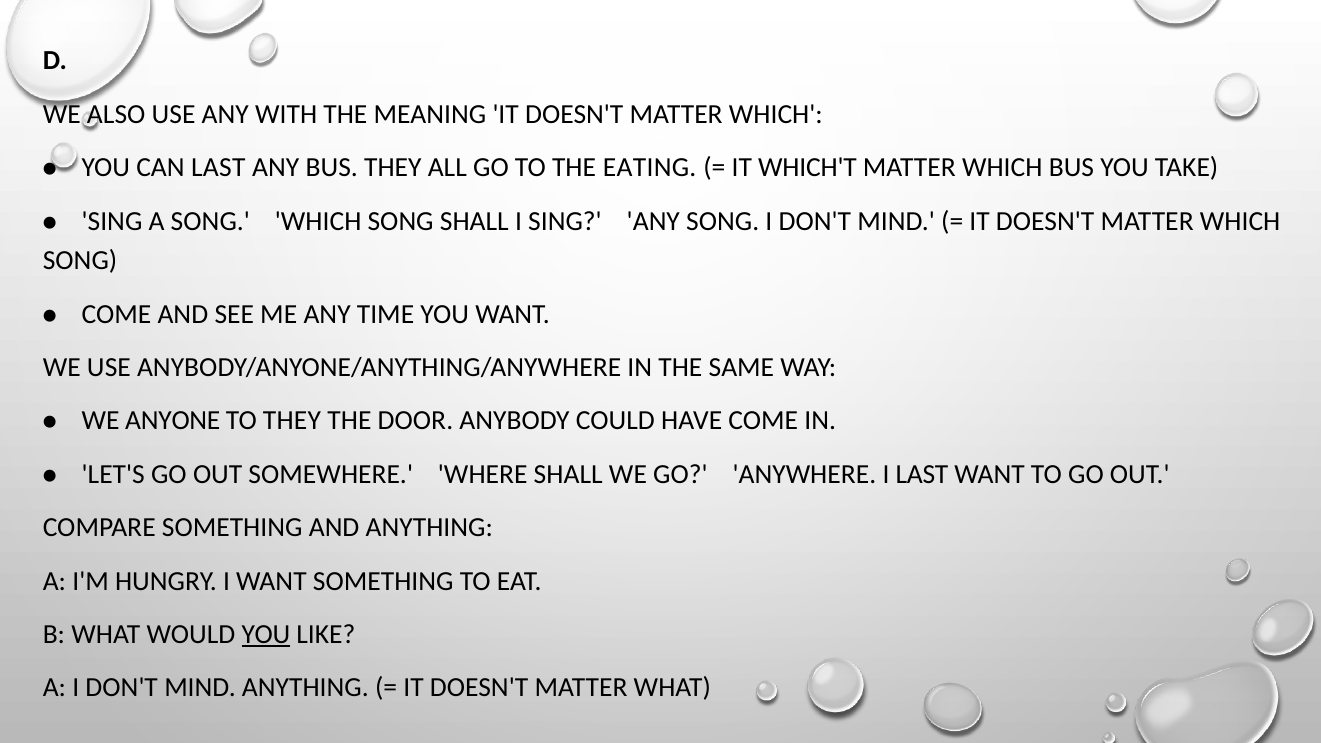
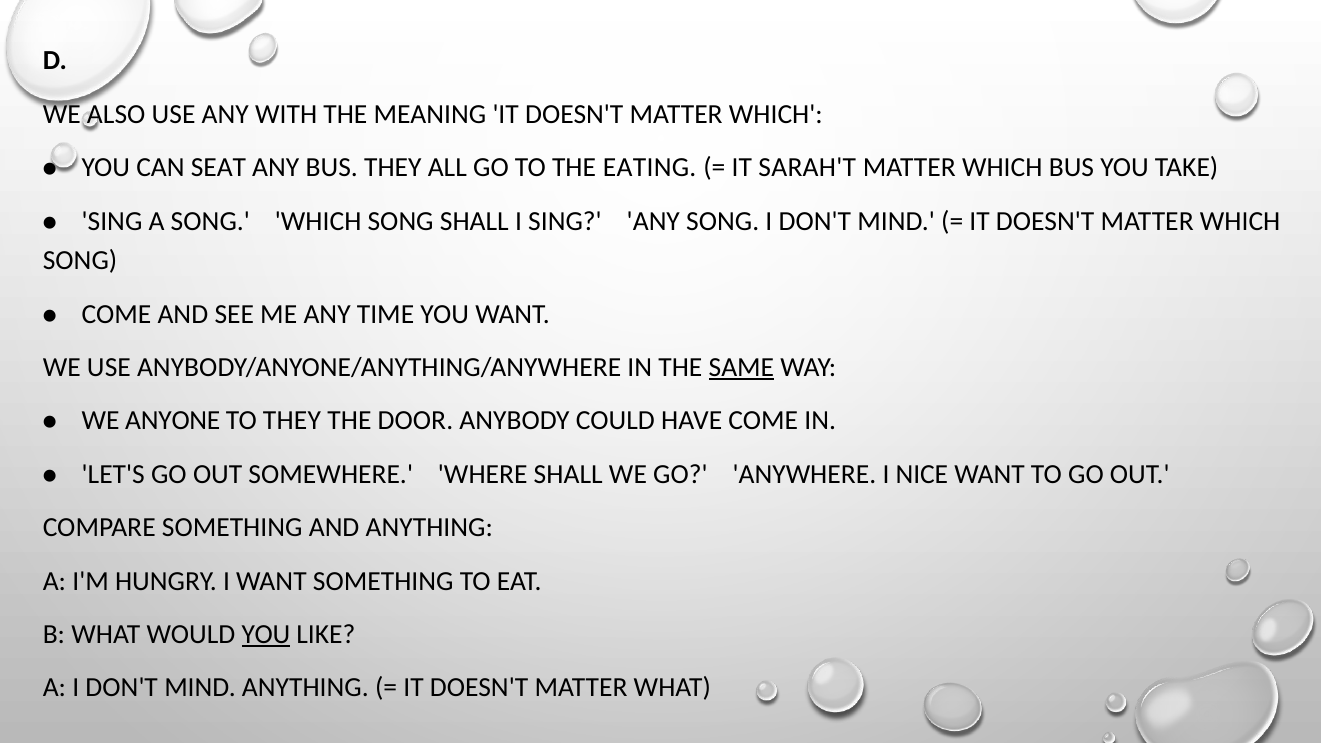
CAN LAST: LAST -> SEAT (218, 168)
WHICH'T: WHICH'T -> SARAH'T (807, 168)
SAME underline: none -> present (741, 367)
I LAST: LAST -> NICE (922, 474)
